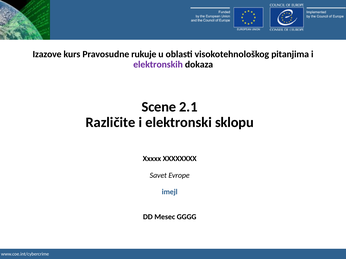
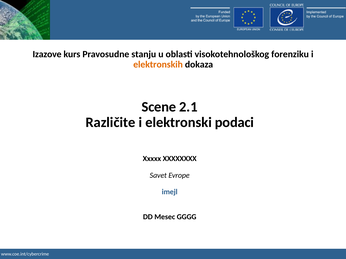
rukuje: rukuje -> stanju (144, 54)
pitanjima: pitanjima -> forenziku (290, 54)
elektronskih colour: purple -> orange (158, 65)
sklopu: sklopu -> podaci (234, 123)
